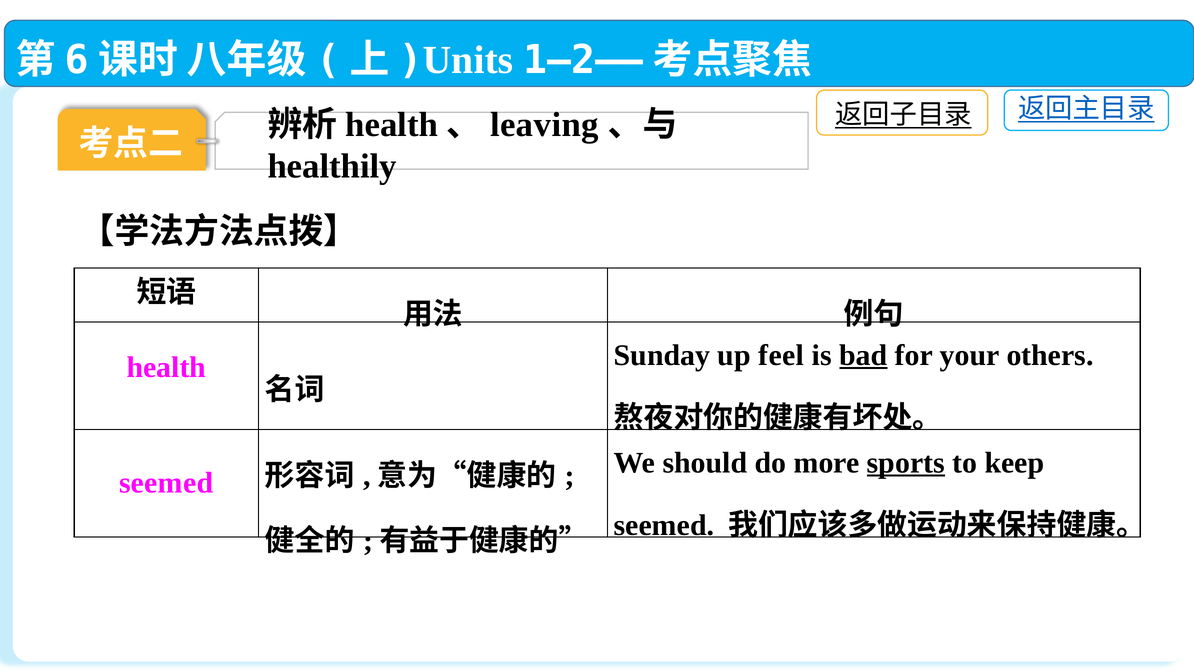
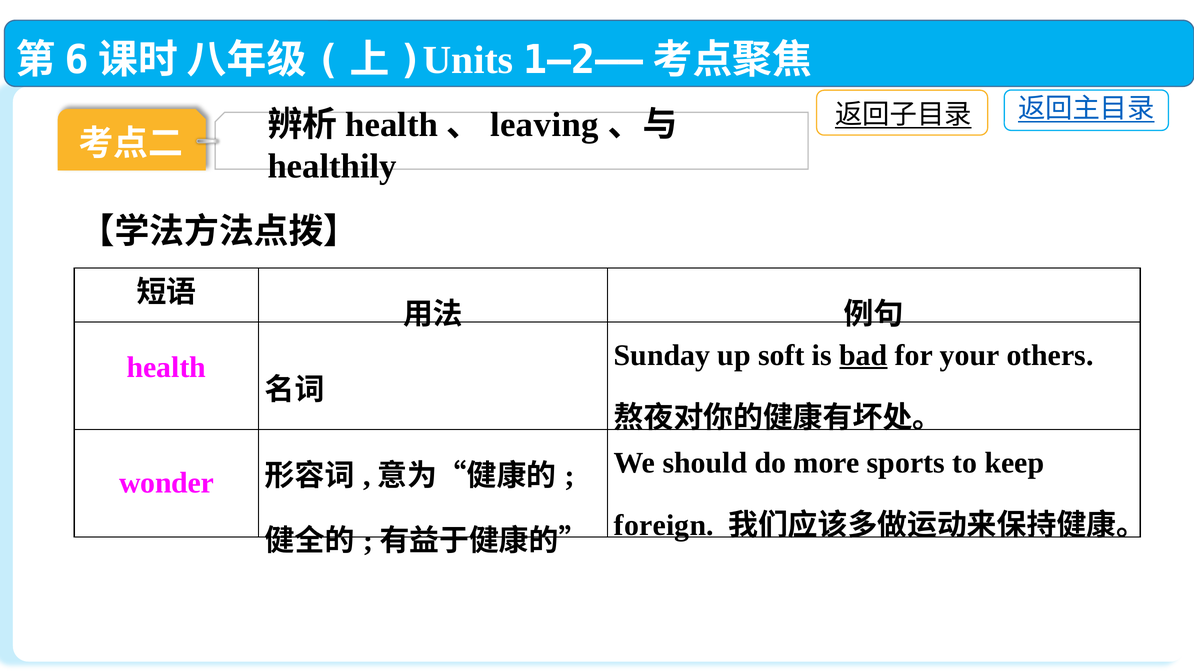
feel: feel -> soft (781, 355)
sports underline: present -> none (906, 462)
seemed: seemed -> wonder (166, 482)
seemed: seemed -> foreign (664, 525)
